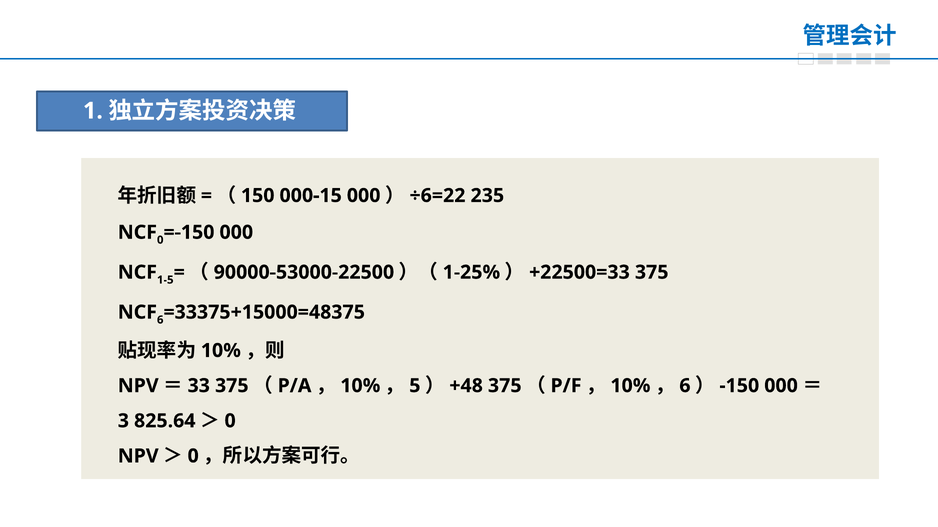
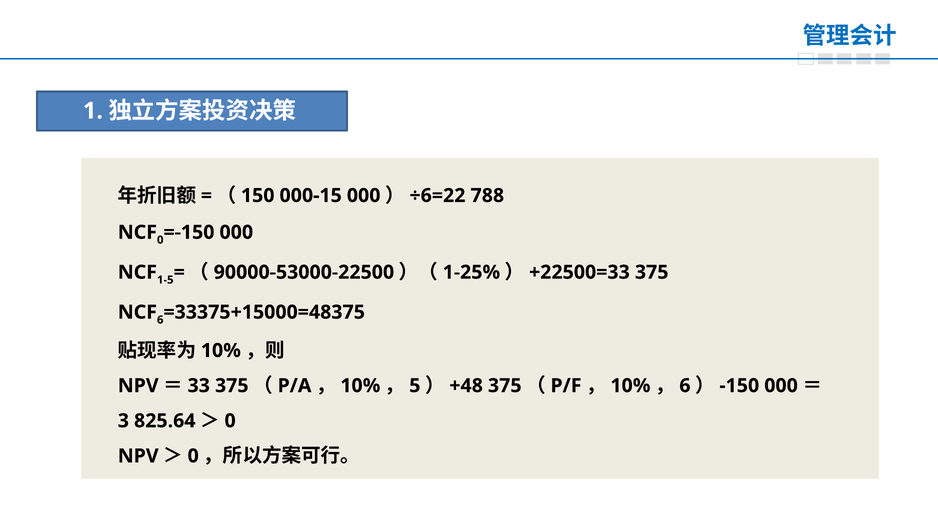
235: 235 -> 788 (487, 196)
